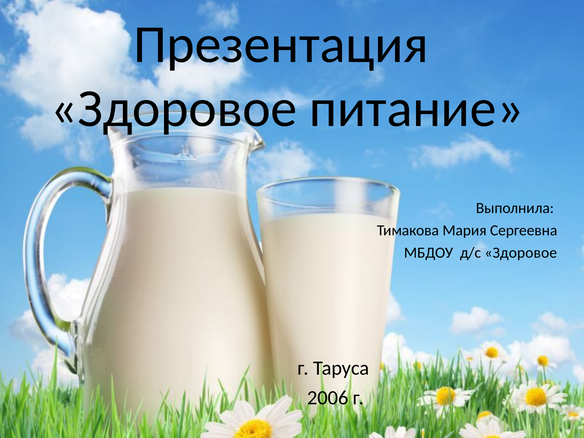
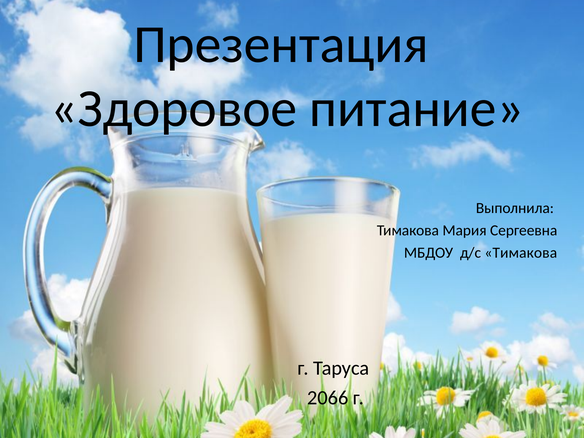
д/с Здоровое: Здоровое -> Тимакова (521, 253)
2006: 2006 -> 2066 (328, 398)
